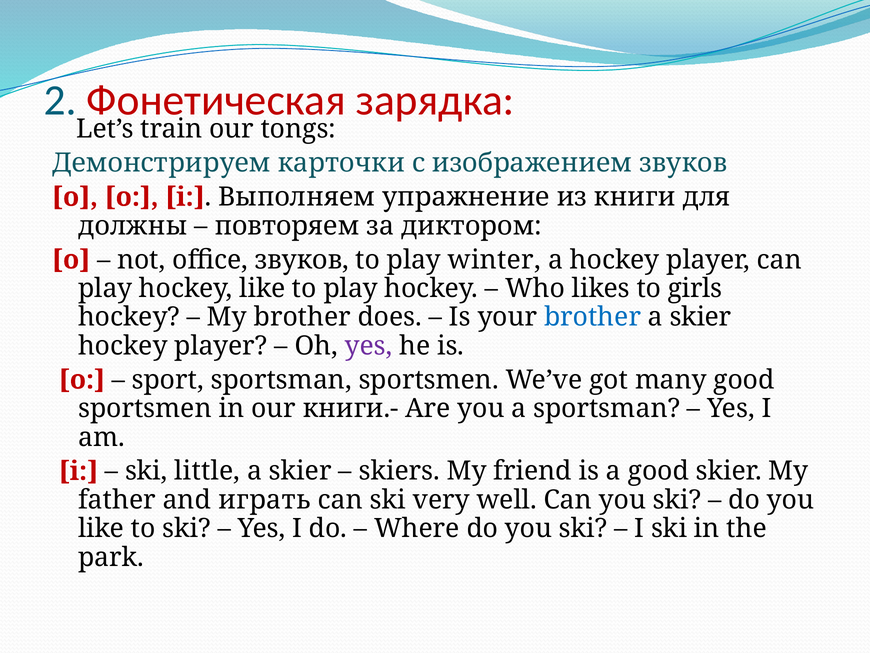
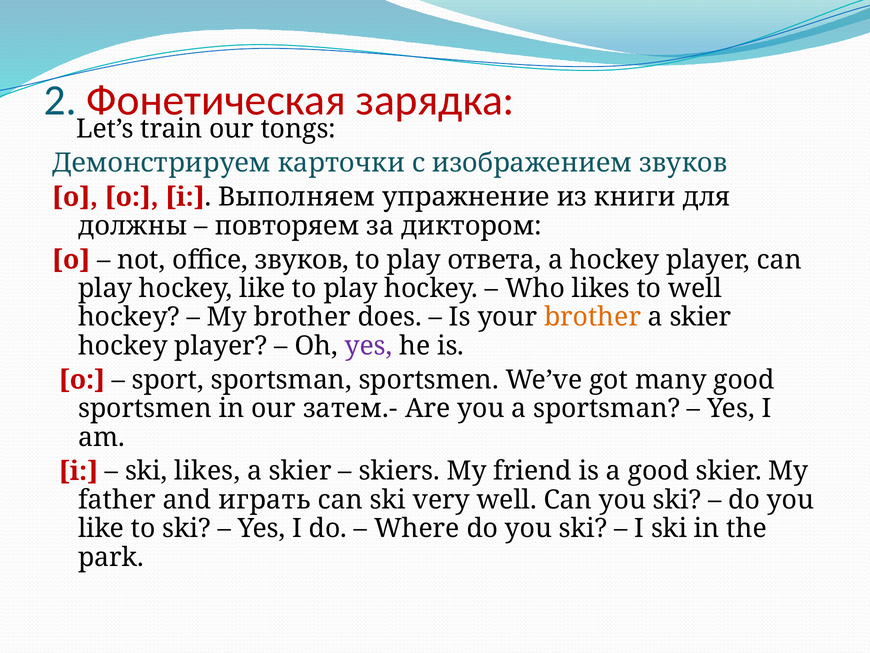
winter: winter -> ответа (495, 260)
to girls: girls -> well (695, 288)
brother colour: blue -> orange (593, 317)
книги.-: книги.- -> затем.- (350, 408)
ski little: little -> likes (207, 471)
